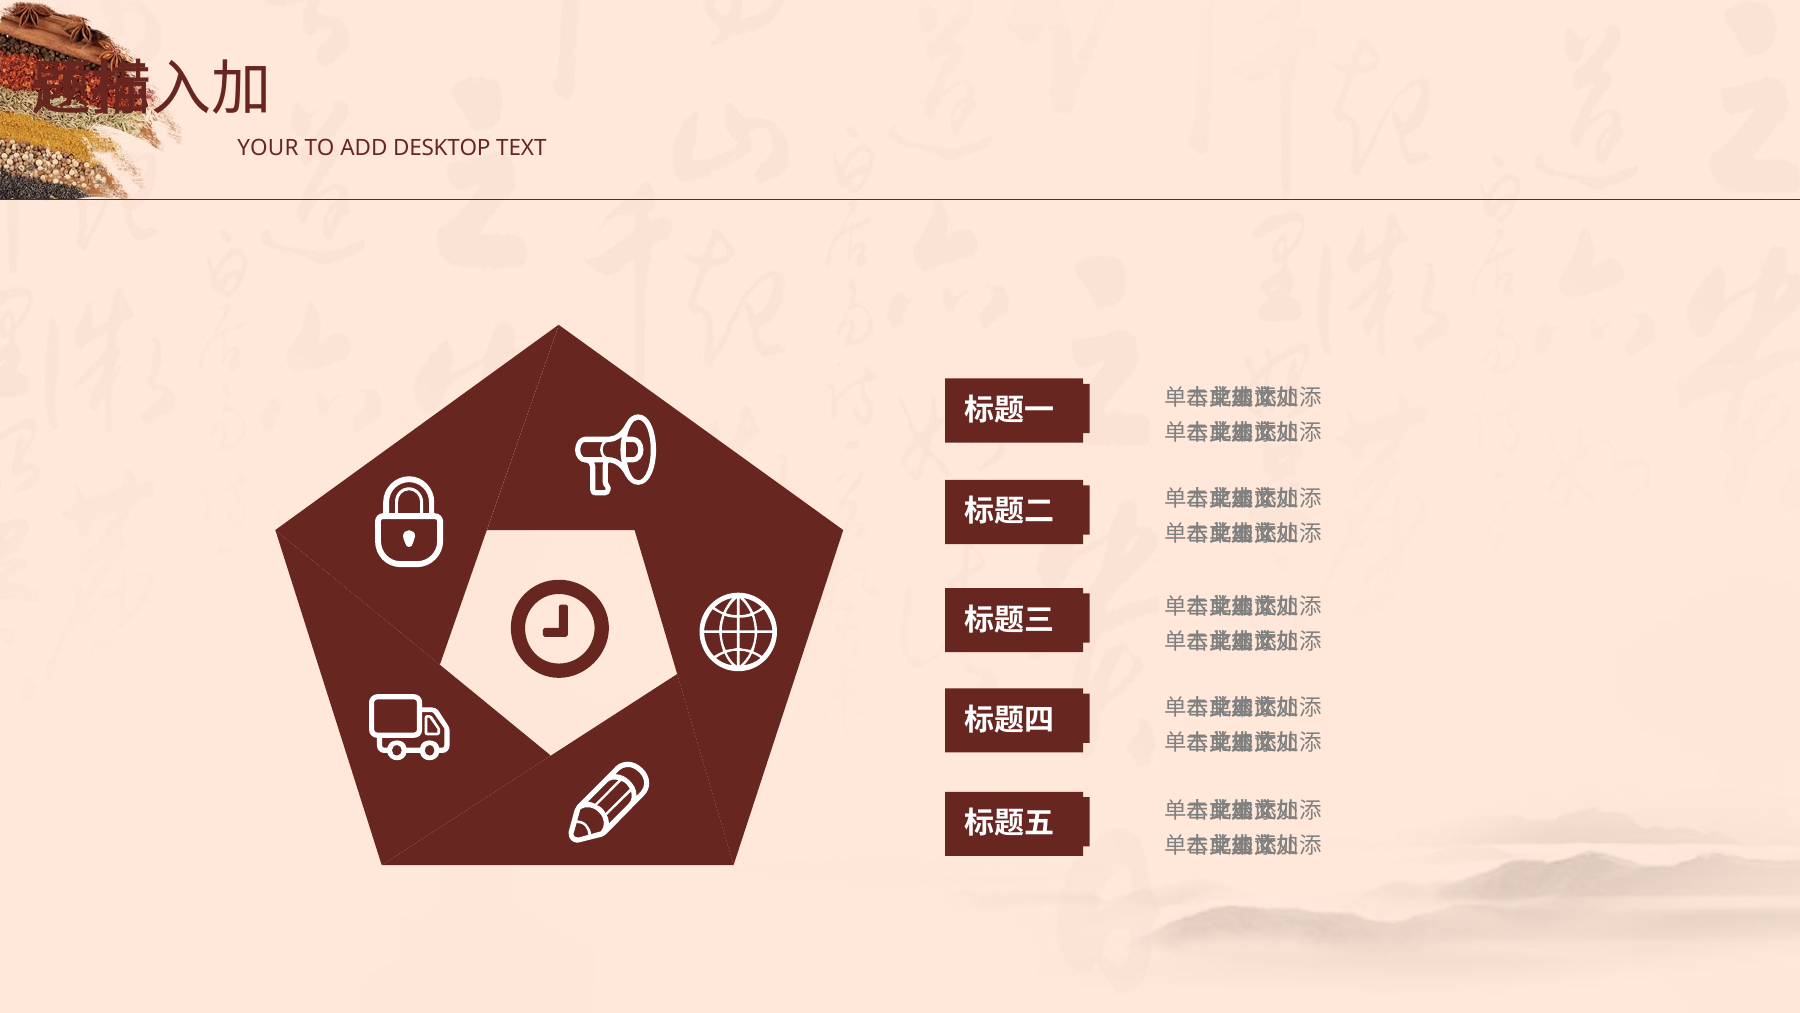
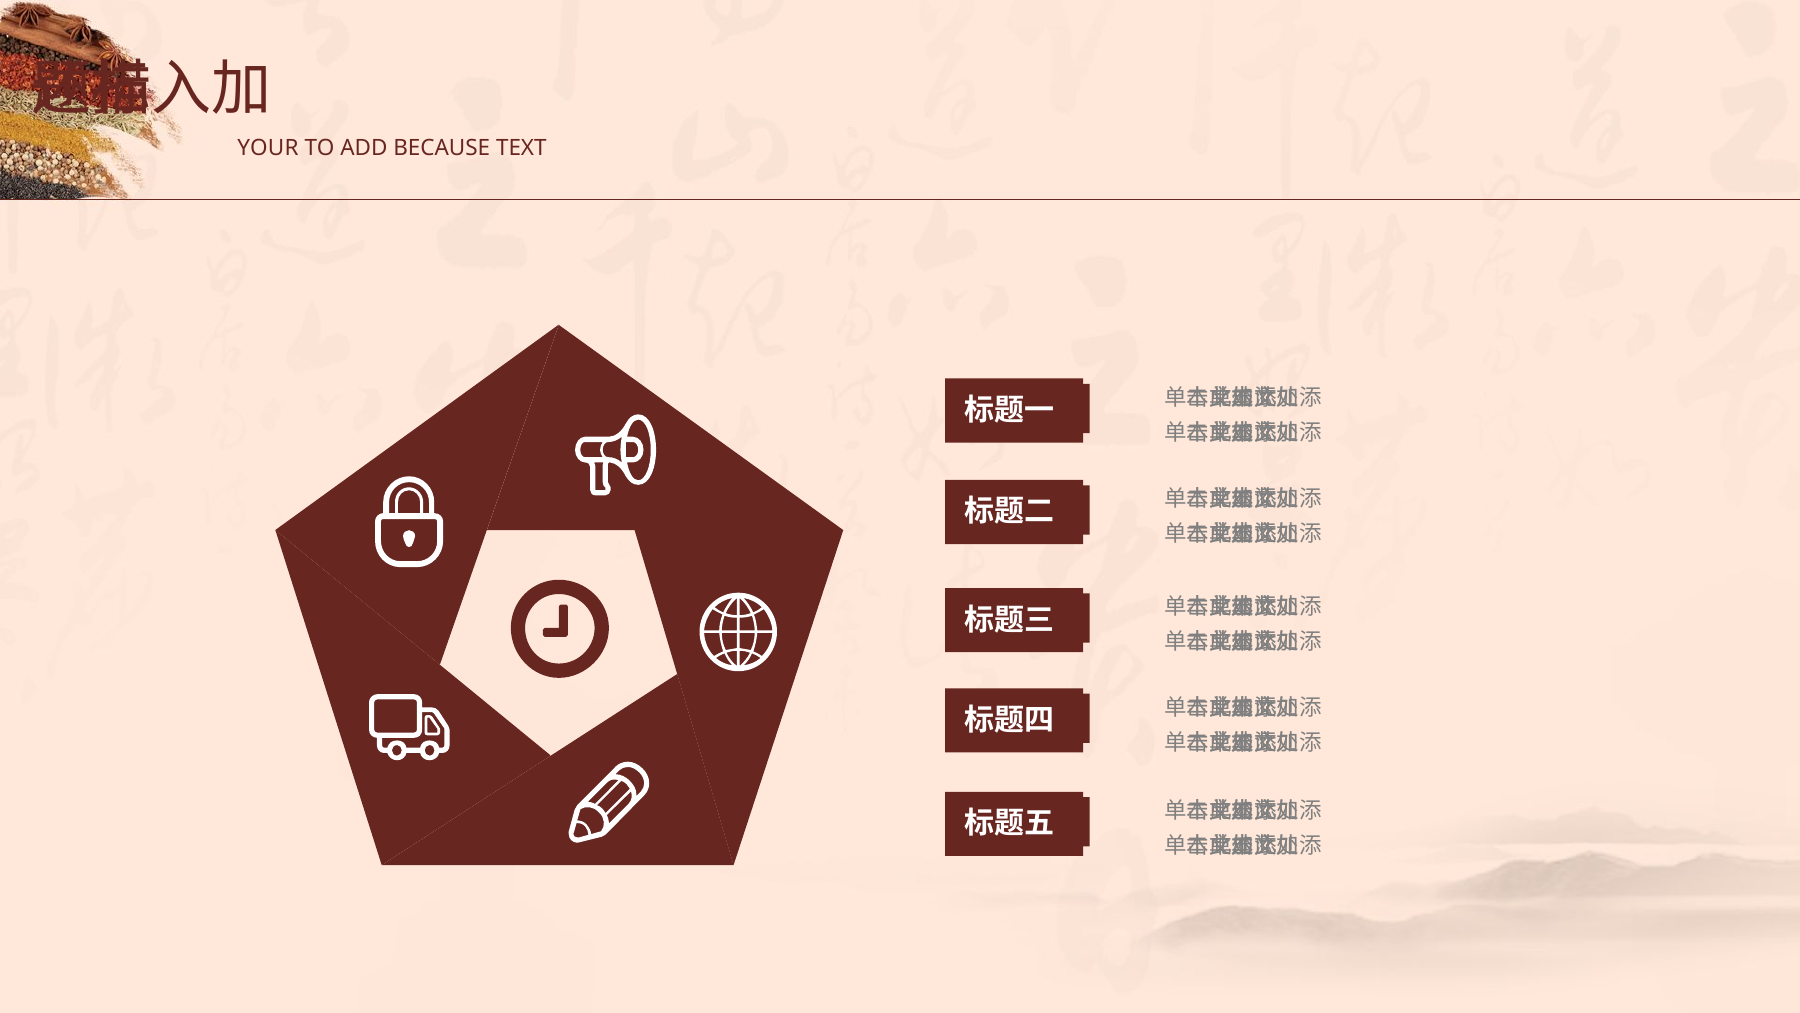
DESKTOP: DESKTOP -> BECAUSE (442, 148)
